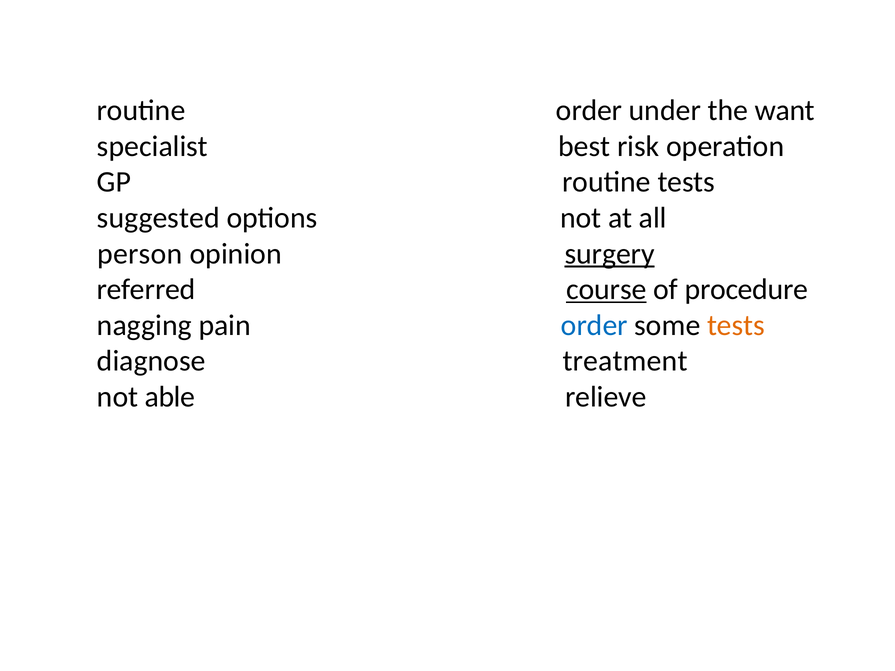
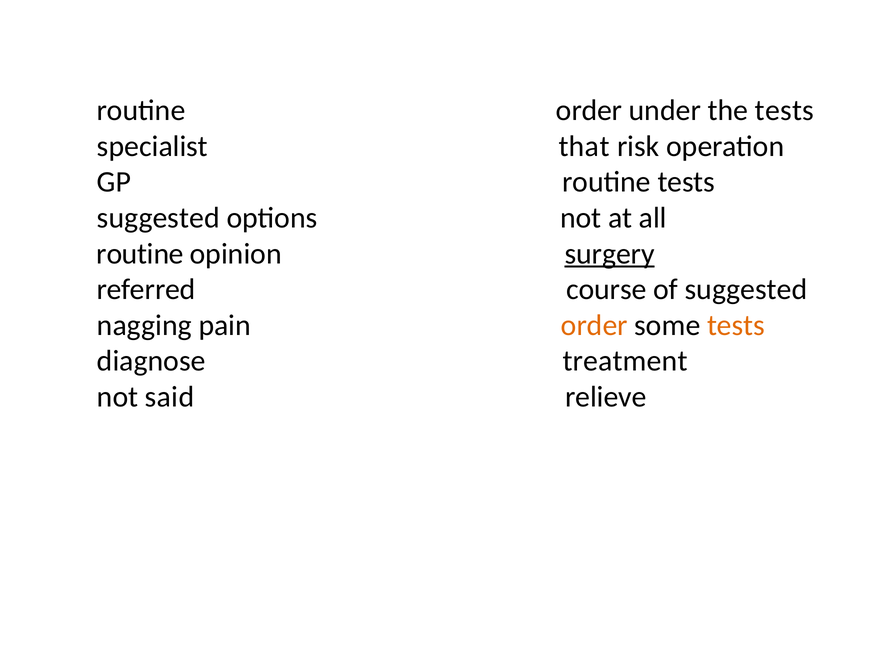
the want: want -> tests (784, 111)
best: best -> that (584, 146)
person: person -> routine (140, 254)
course underline: present -> none (606, 290)
of procedure: procedure -> suggested (746, 290)
order colour: blue -> orange (594, 325)
able: able -> said (170, 397)
